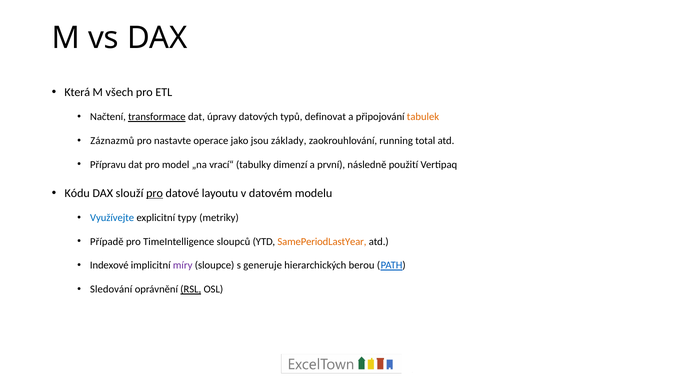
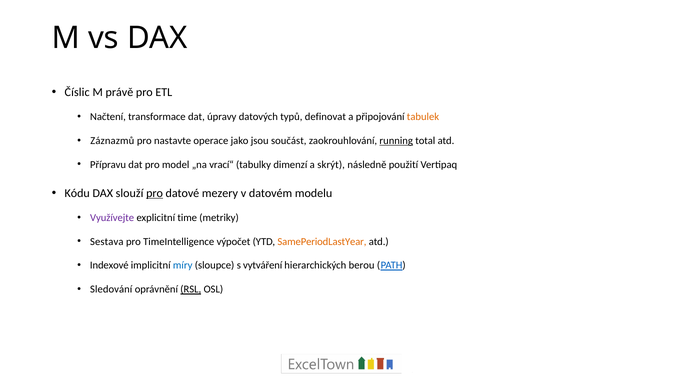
Která: Která -> Číslic (77, 92)
všech: všech -> právě (119, 92)
transformace underline: present -> none (157, 117)
základy: základy -> součást (289, 141)
running underline: none -> present (396, 141)
první: první -> skrýt (331, 165)
layoutu: layoutu -> mezery (220, 193)
Využívejte colour: blue -> purple (112, 218)
typy: typy -> time (187, 218)
Případě: Případě -> Sestava (107, 242)
sloupců: sloupců -> výpočet (234, 242)
míry colour: purple -> blue (183, 266)
generuje: generuje -> vytváření (263, 266)
